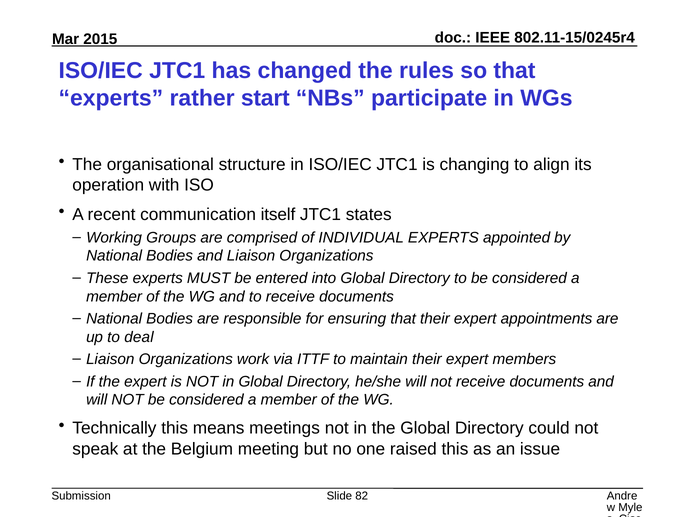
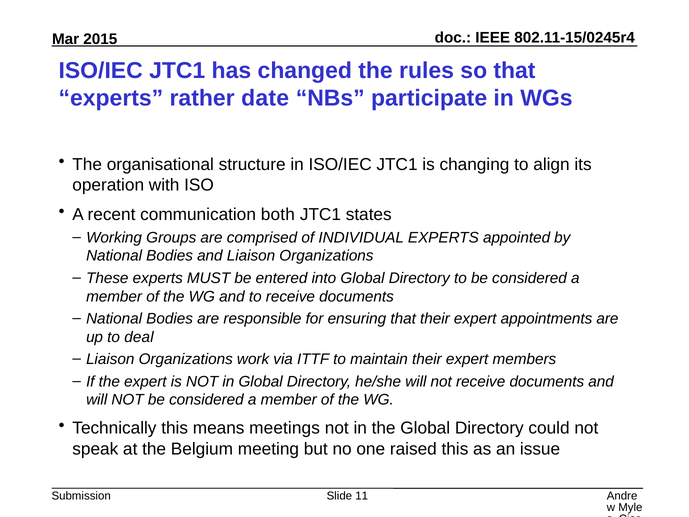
start: start -> date (265, 98)
itself: itself -> both (278, 214)
82: 82 -> 11 (362, 496)
